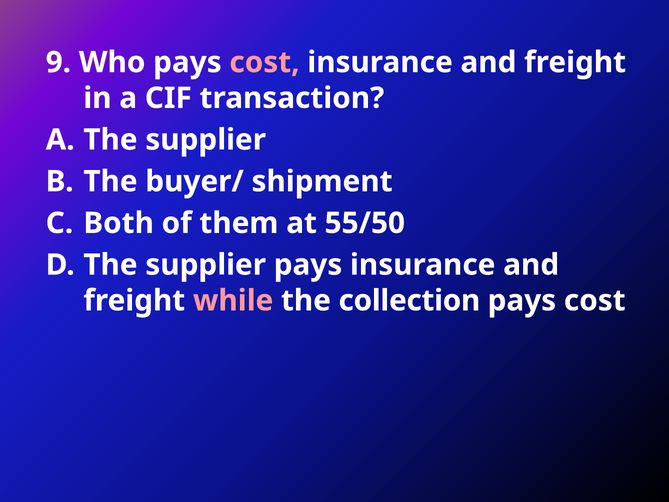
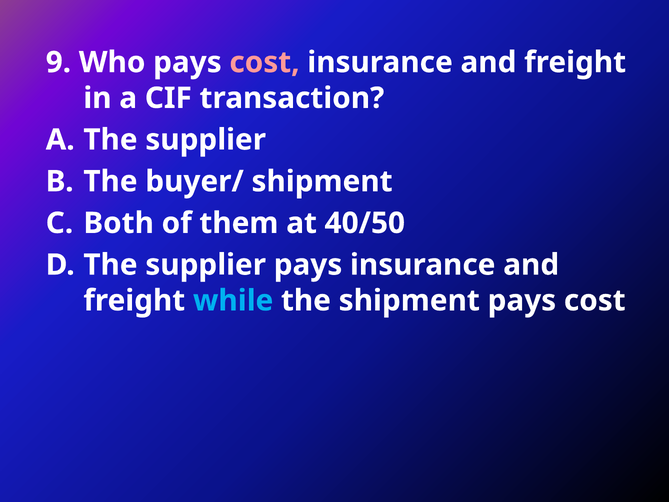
55/50: 55/50 -> 40/50 (365, 223)
while colour: pink -> light blue (233, 300)
the collection: collection -> shipment (409, 300)
